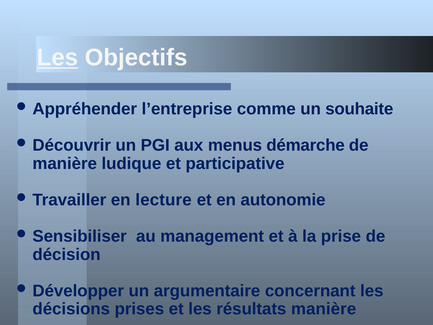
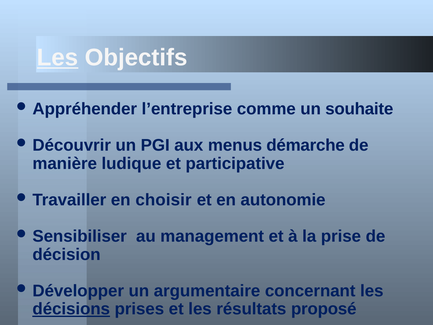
lecture: lecture -> choisir (164, 200)
décisions underline: none -> present (71, 309)
résultats manière: manière -> proposé (324, 309)
